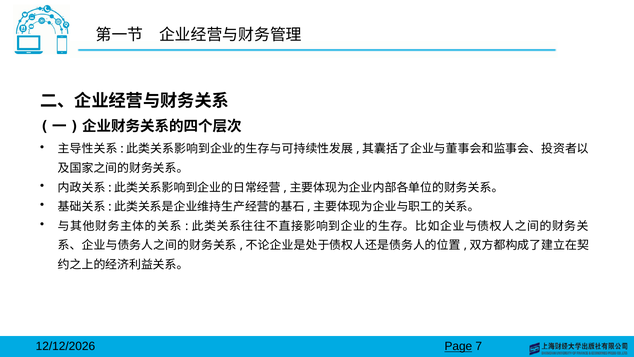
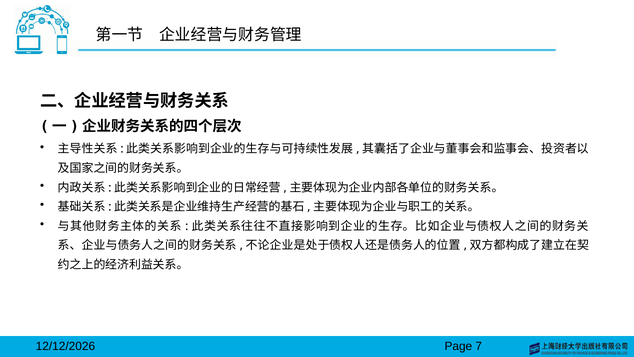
Page underline: present -> none (458, 346)
